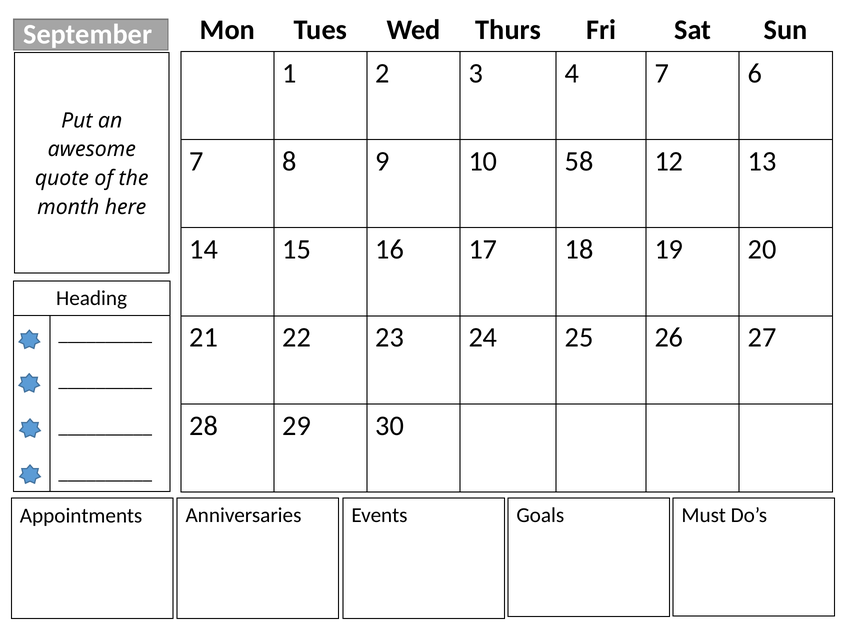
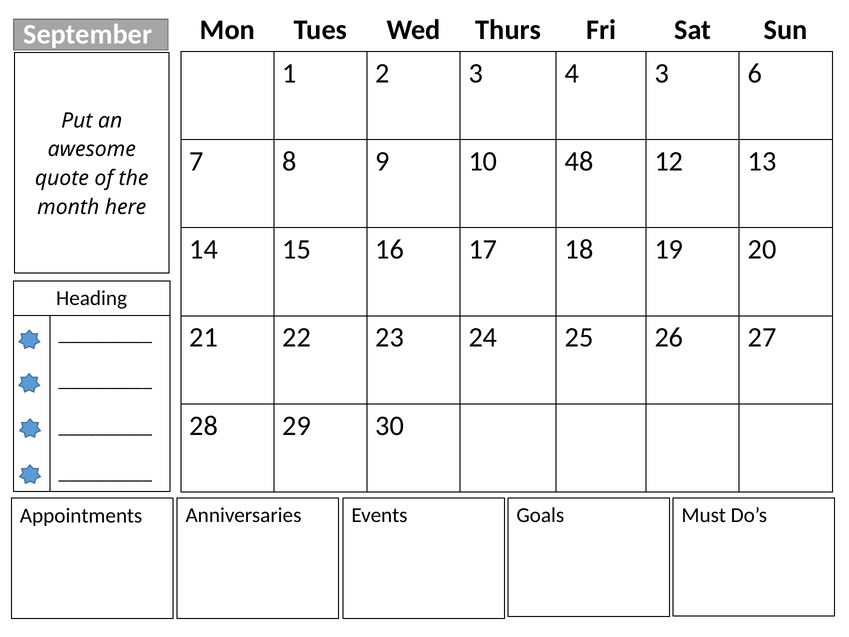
4 7: 7 -> 3 (662, 73)
58: 58 -> 48 (579, 161)
